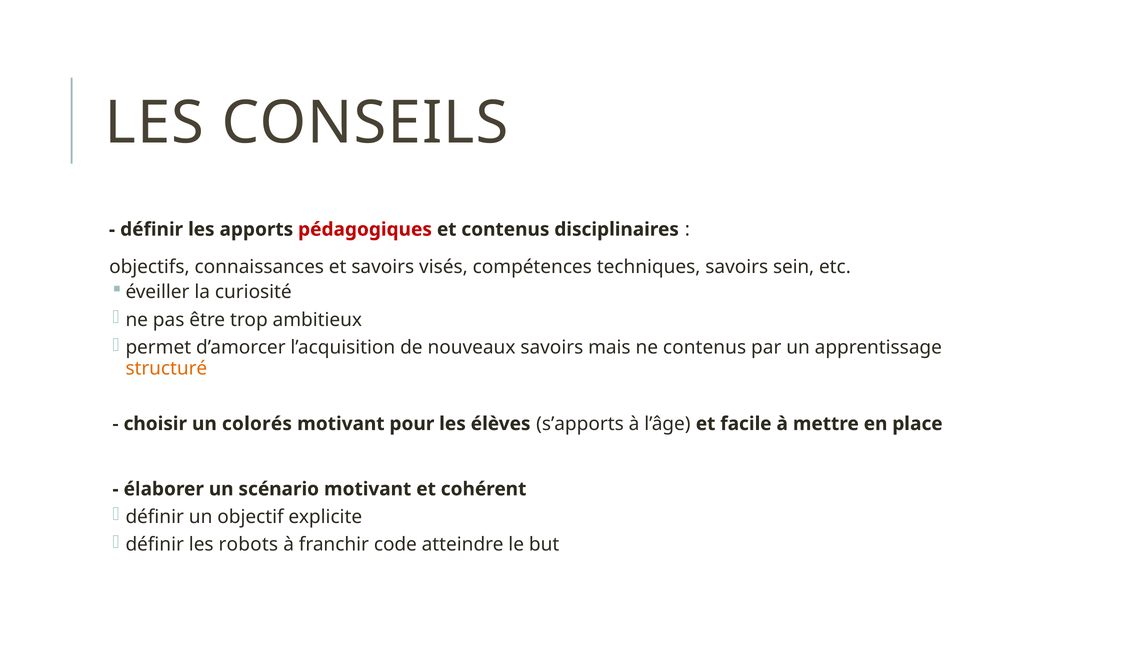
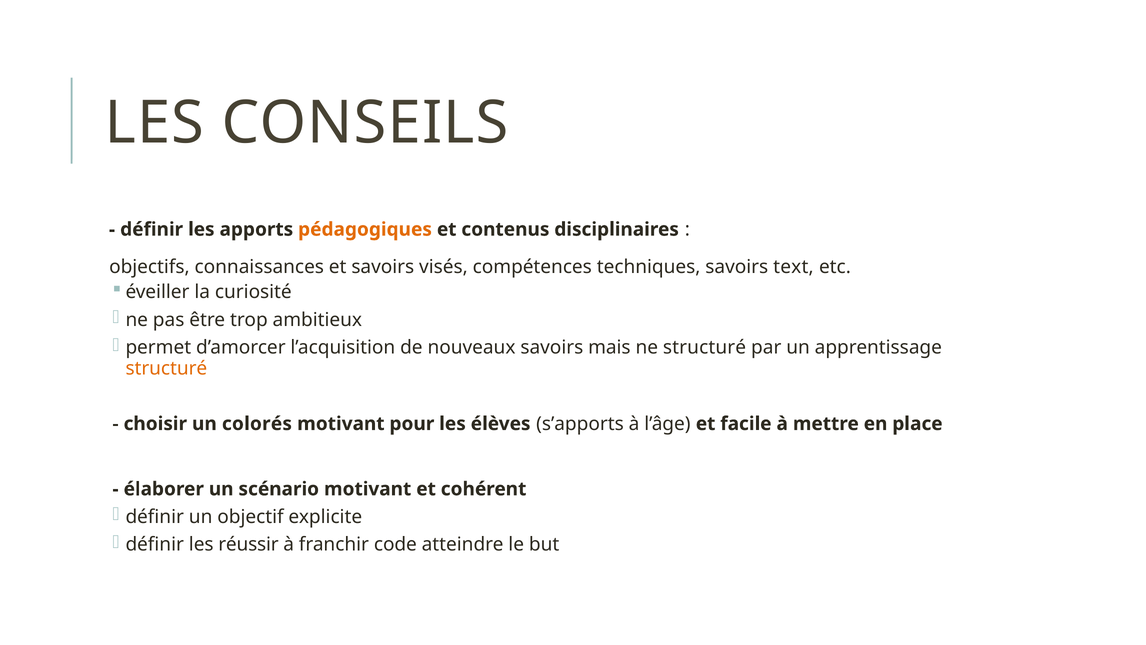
pédagogiques colour: red -> orange (365, 229)
sein: sein -> text (793, 267)
ne contenus: contenus -> structuré (705, 347)
robots: robots -> réussir (248, 544)
